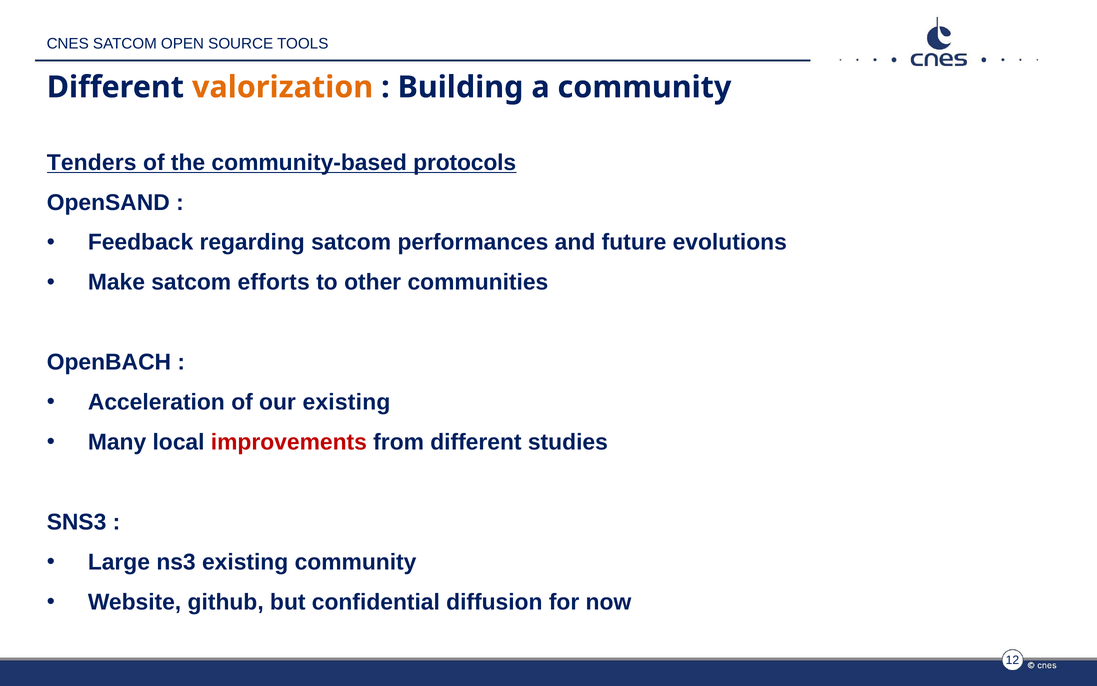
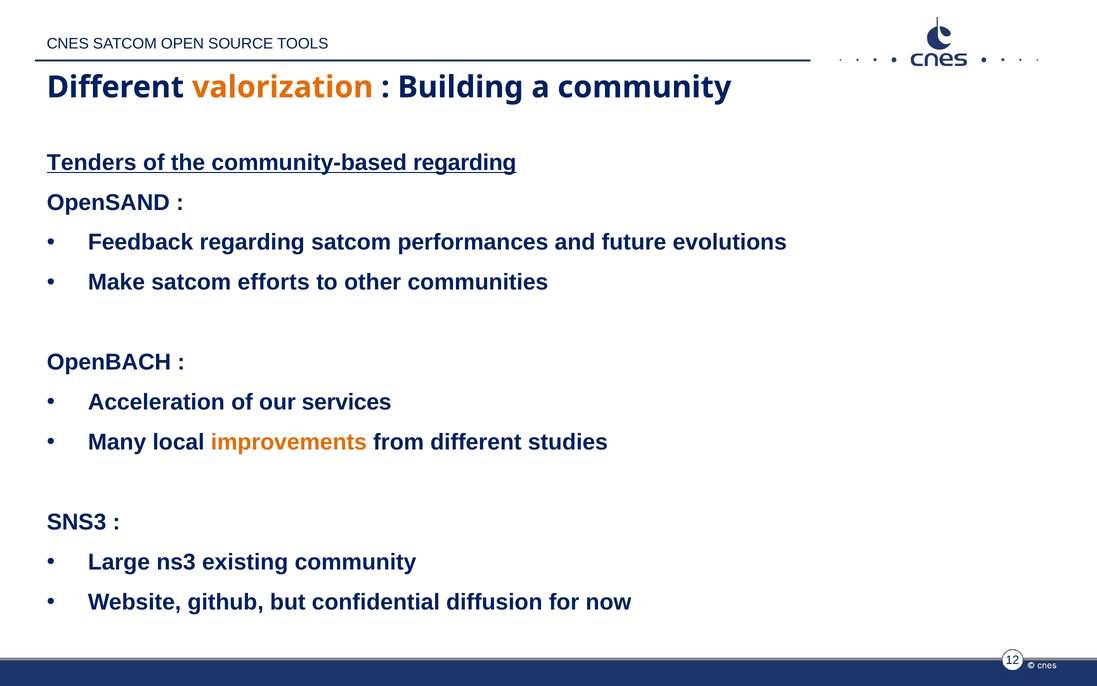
community-based protocols: protocols -> regarding (465, 162)
our existing: existing -> services (347, 402)
improvements colour: red -> orange (289, 442)
